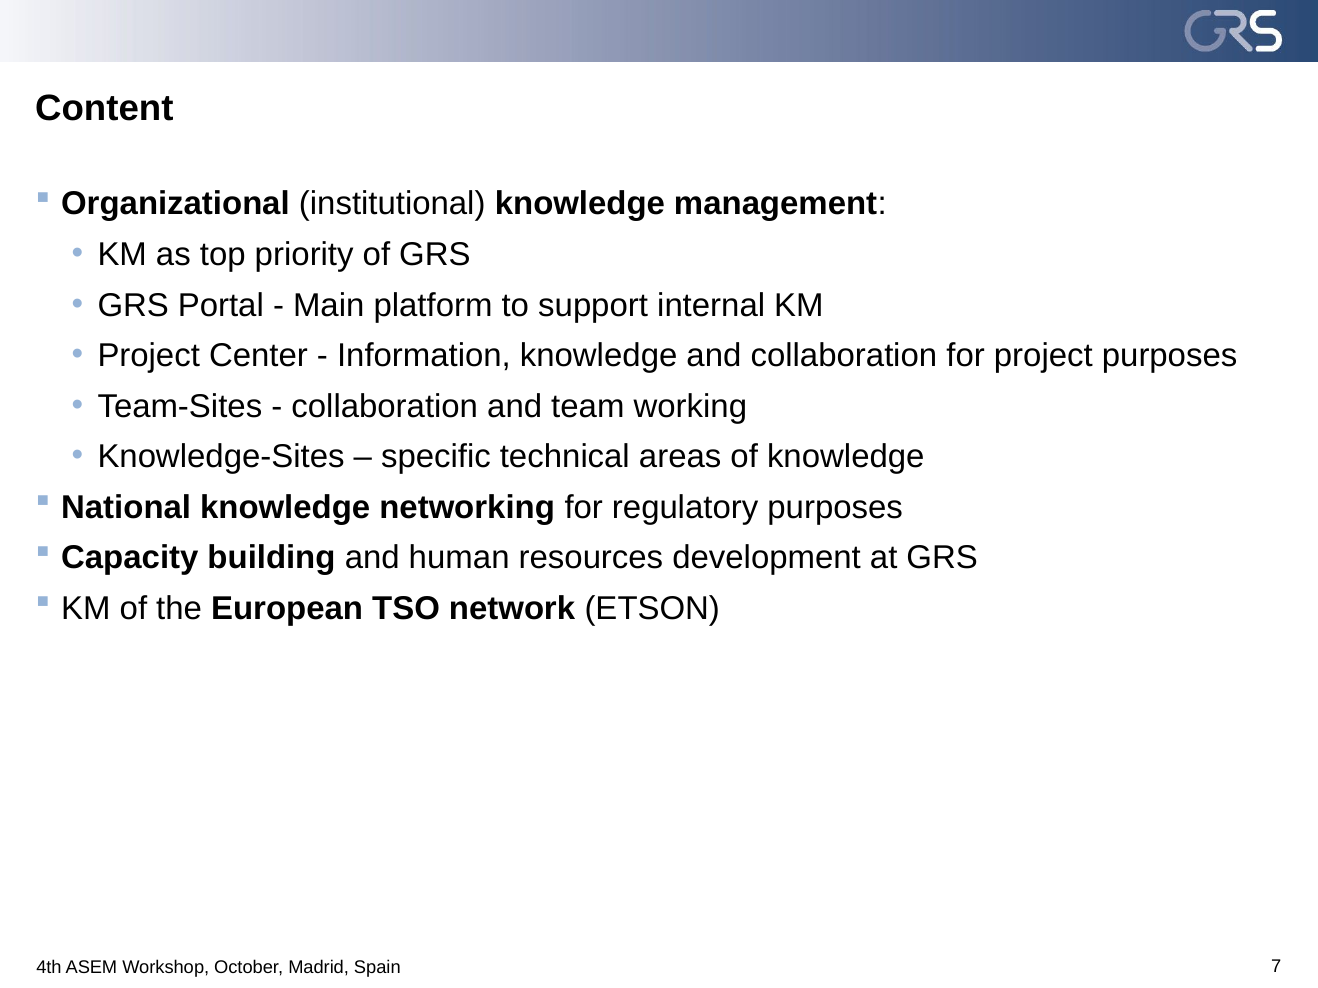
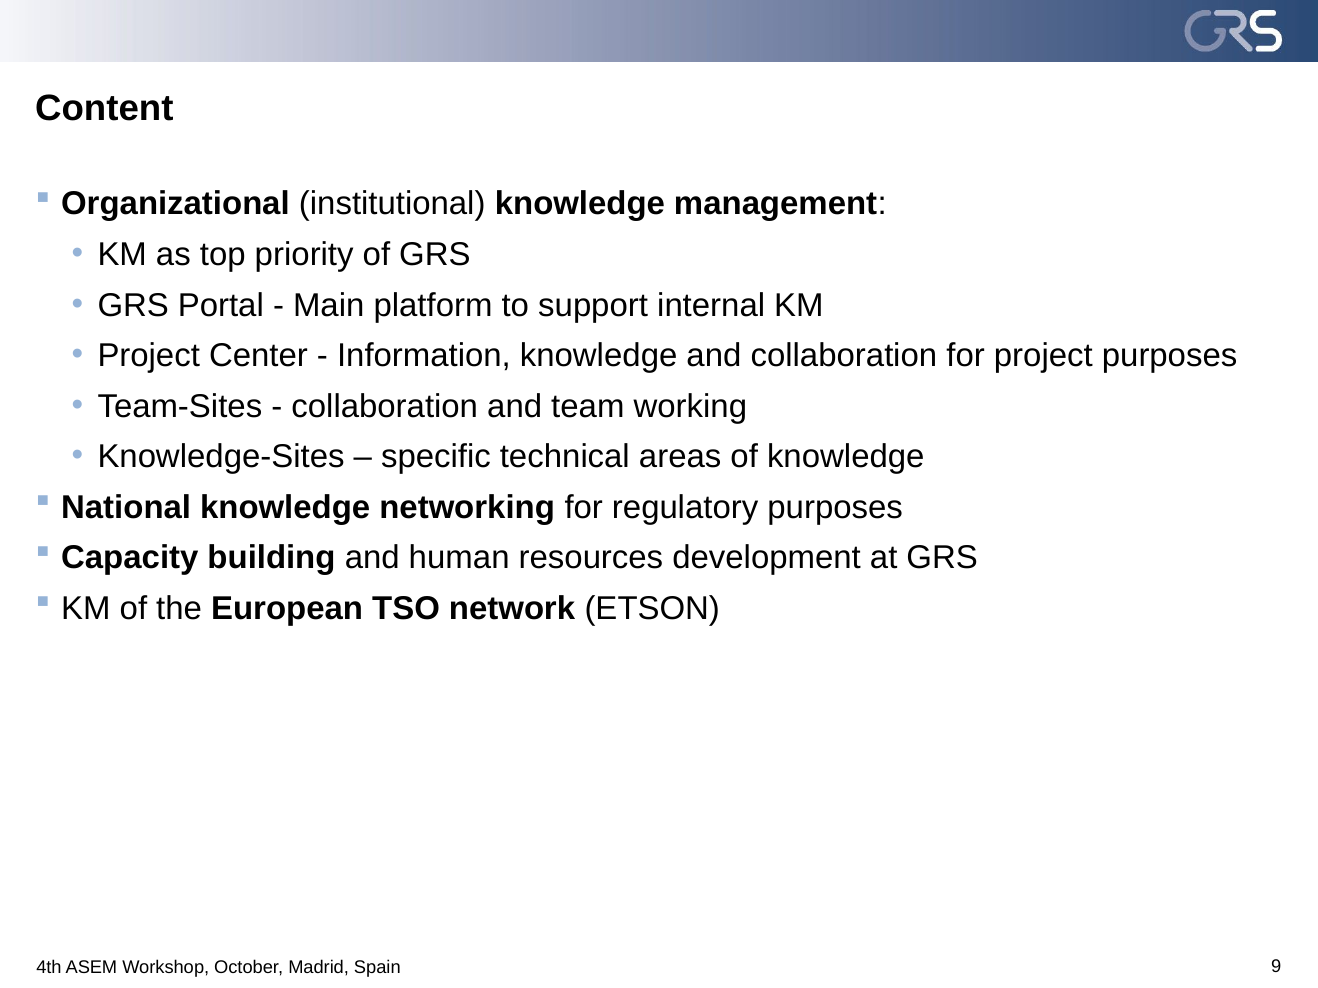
7: 7 -> 9 (1276, 967)
